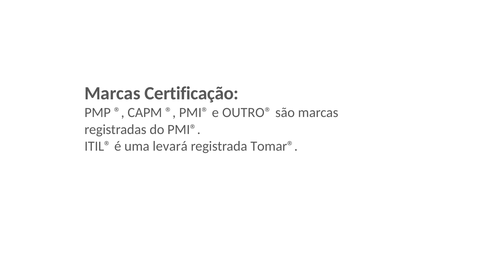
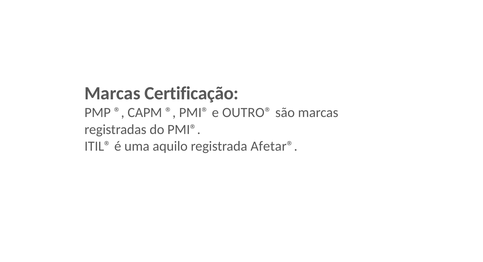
levará: levará -> aquilo (170, 146)
Tomar®: Tomar® -> Afetar® (274, 146)
